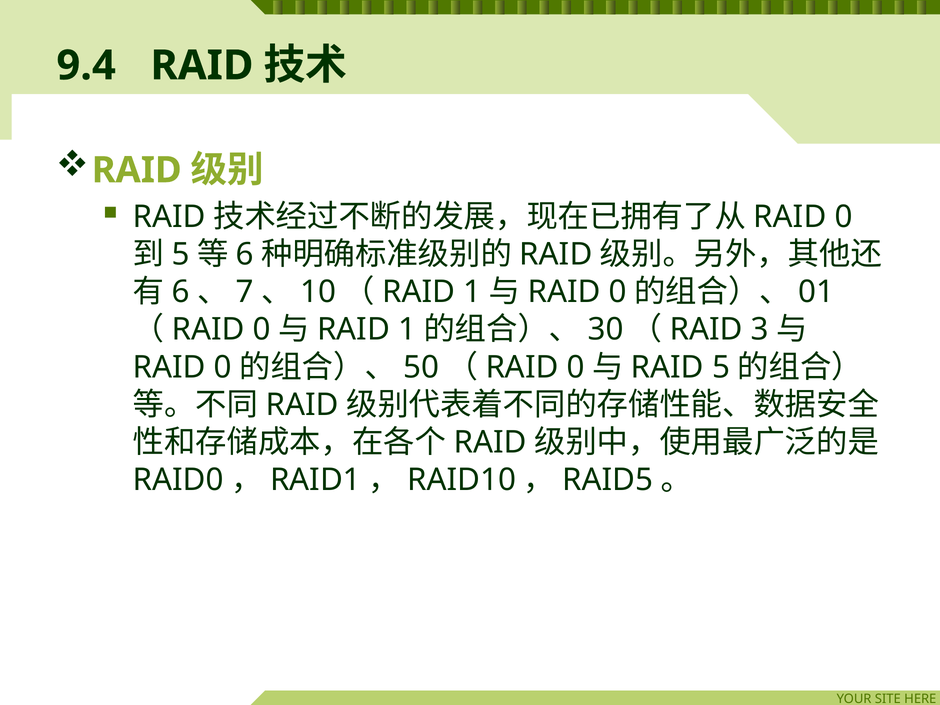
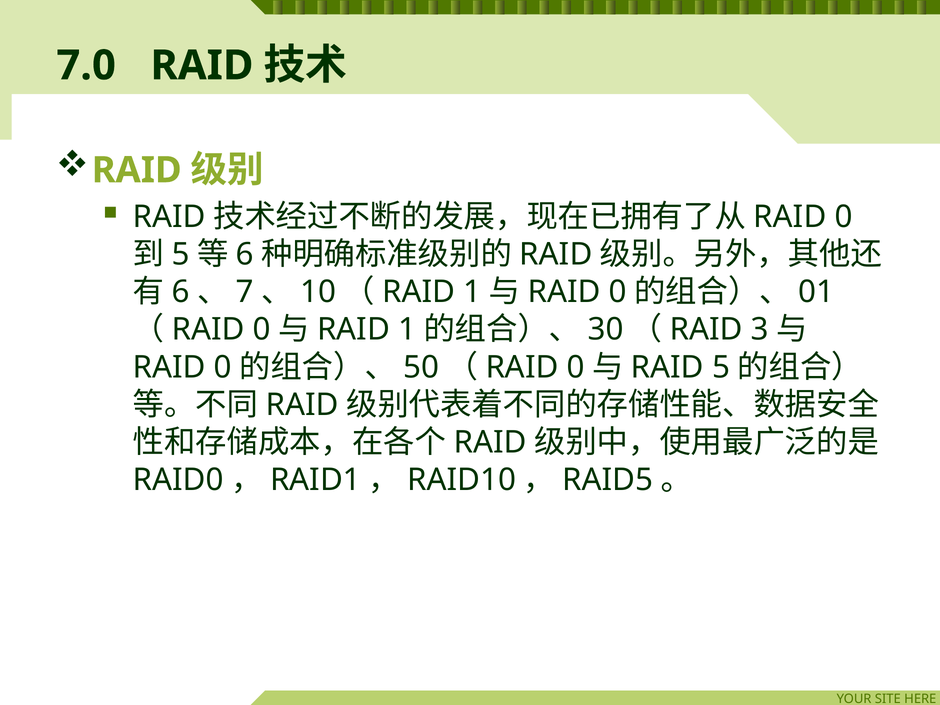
9.4: 9.4 -> 7.0 (86, 66)
